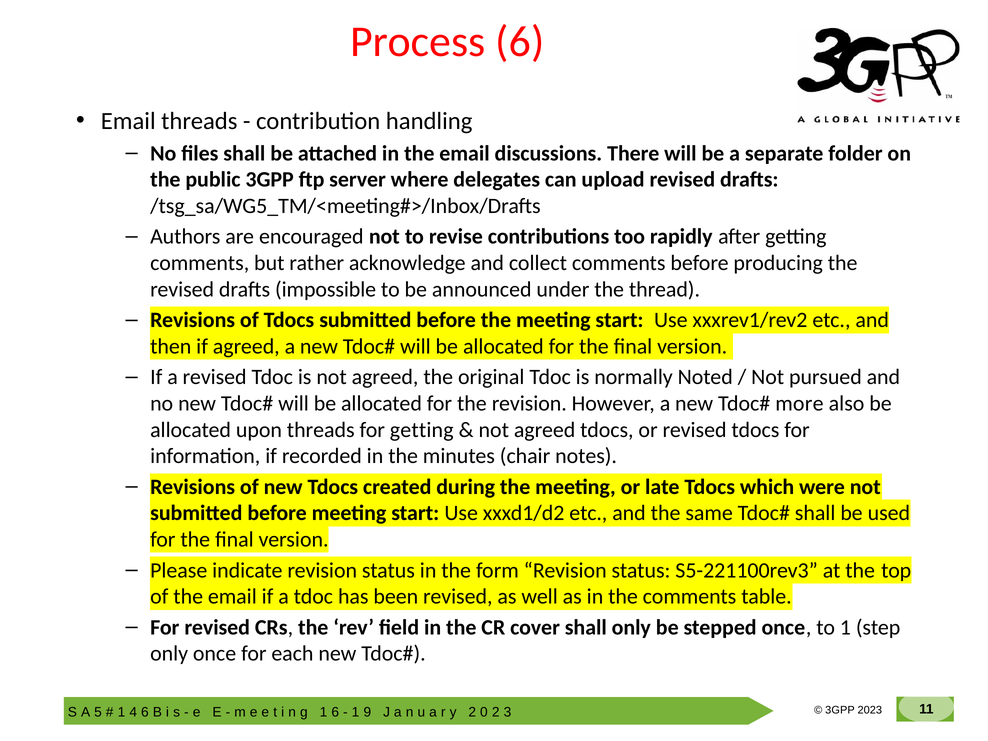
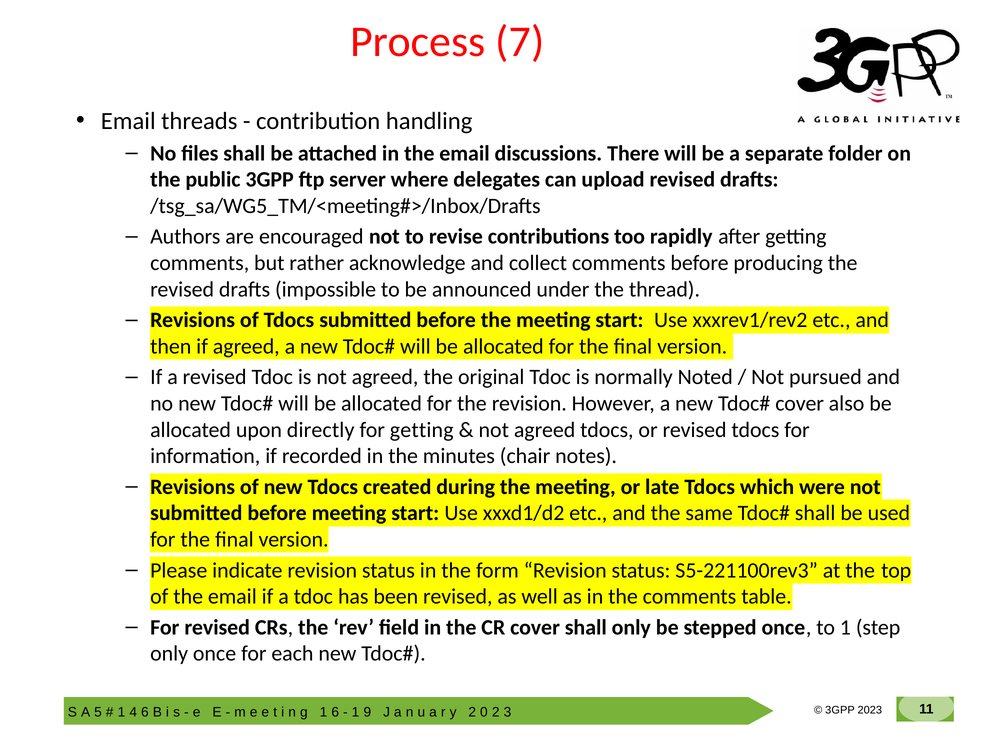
Process 6: 6 -> 7 (520, 42)
more: more -> cover (800, 403)
upon threads: threads -> directly (321, 430)
